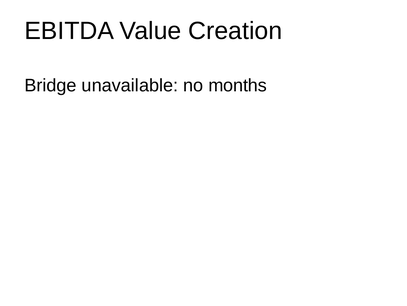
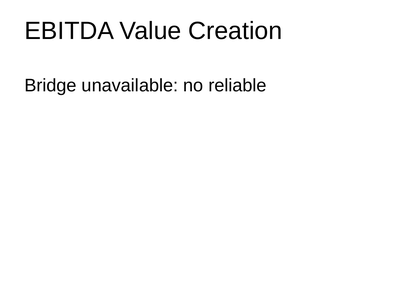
months: months -> reliable (238, 85)
